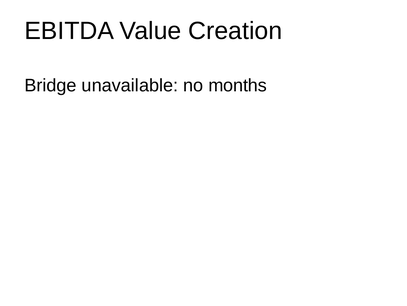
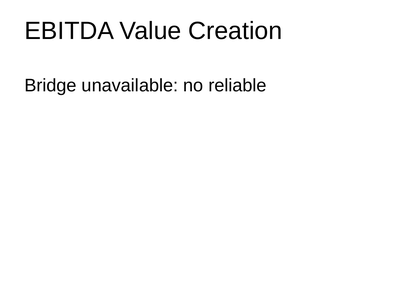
months: months -> reliable (238, 85)
